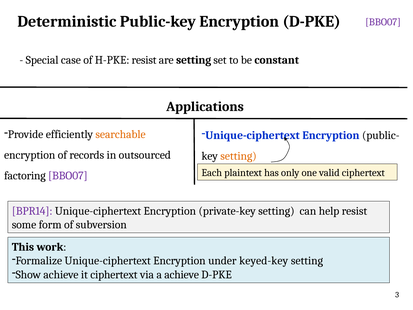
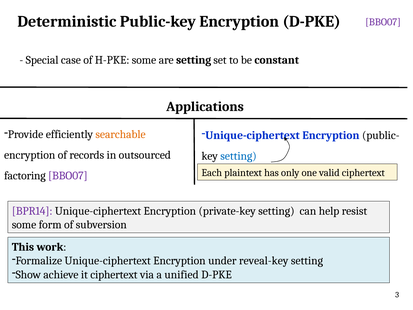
H-PKE resist: resist -> some (144, 60)
setting colour: orange -> blue (239, 156)
keyed-key: keyed-key -> reveal-key (264, 261)
a achieve: achieve -> unified (182, 274)
